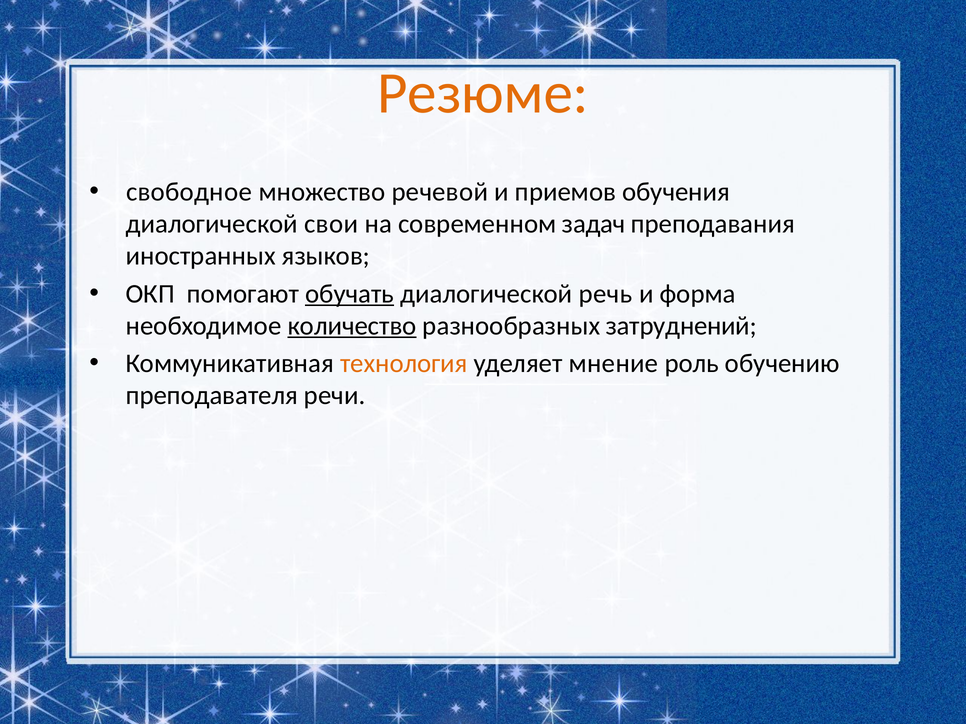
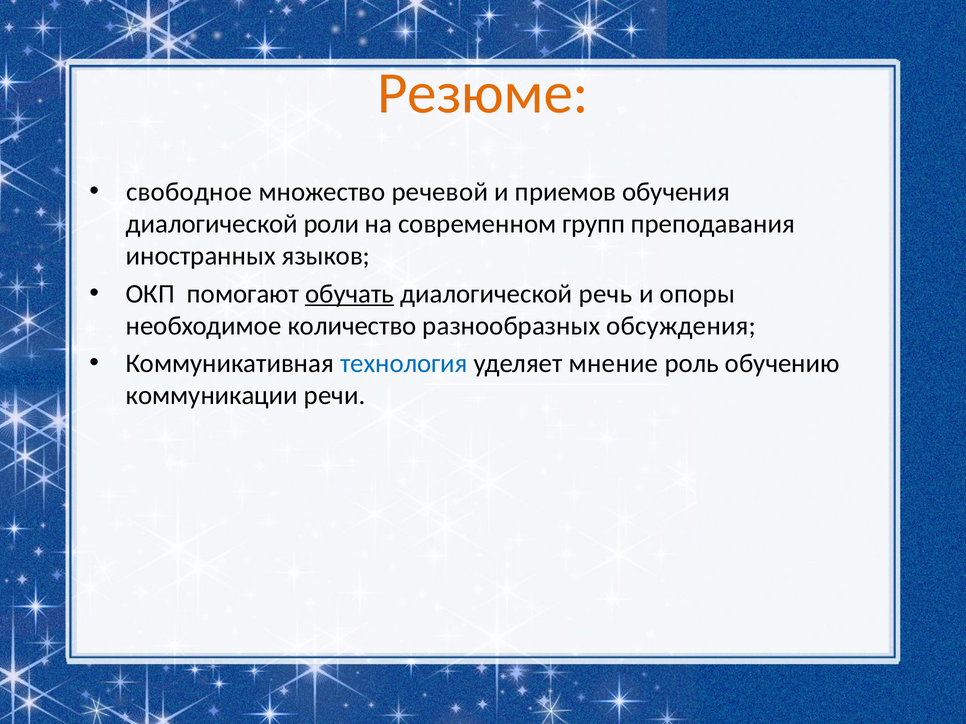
свои: свои -> роли (331, 224)
задач: задач -> групп (594, 224)
форма: форма -> опоры (697, 294)
количество underline: present -> none (352, 326)
затруднений: затруднений -> обсуждения (681, 326)
технология colour: orange -> blue (404, 364)
преподавателя: преподавателя -> коммуникации (212, 396)
